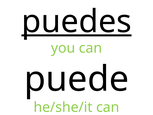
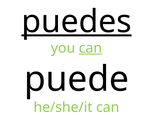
can underline: none -> present (90, 48)
